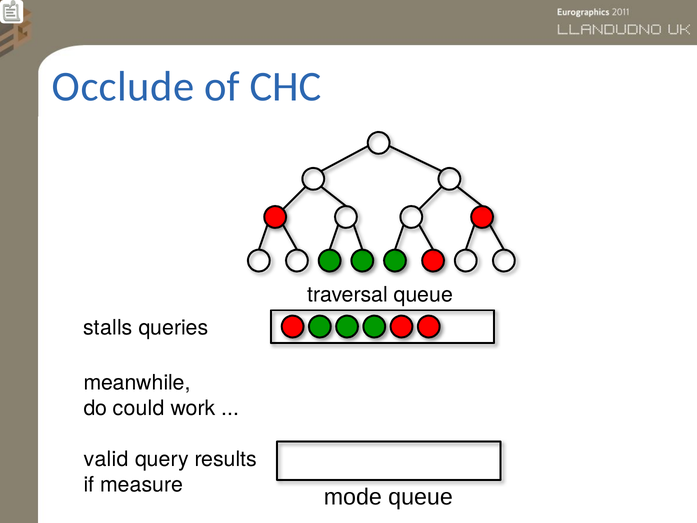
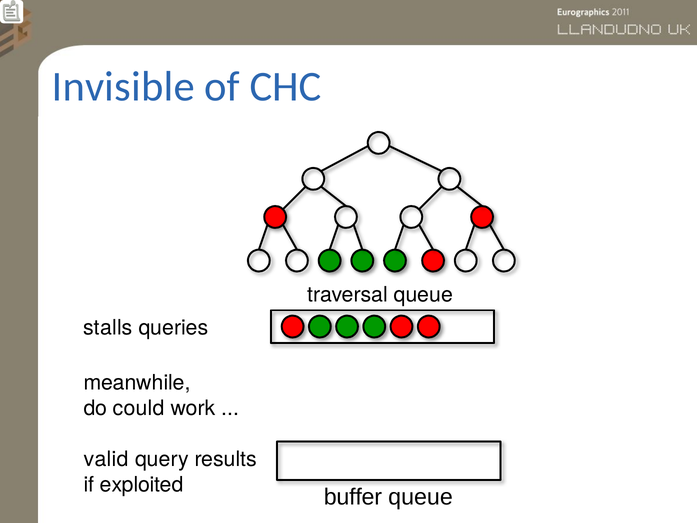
Occlude: Occlude -> Invisible (123, 87)
measure: measure -> exploited (142, 485)
mode: mode -> buffer (353, 497)
